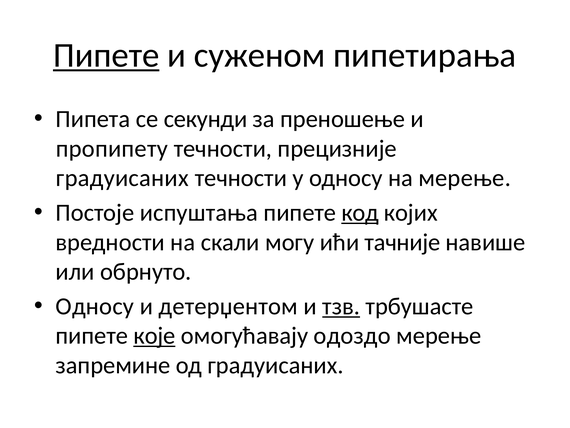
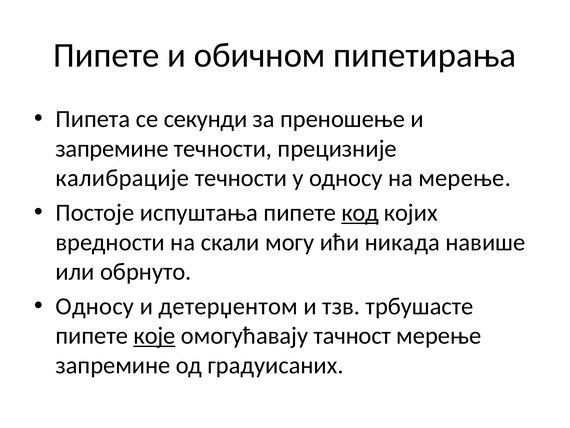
Пипете underline: present -> none (106, 55)
суженом: суженом -> обичном (260, 55)
пропипету: пропипету -> запремине (112, 149)
градуисаних: градуисаних -> калибрације (122, 178)
тачније: тачније -> никада (402, 242)
тзв underline: present -> none (341, 306)
одоздо: одоздо -> тачност (352, 335)
